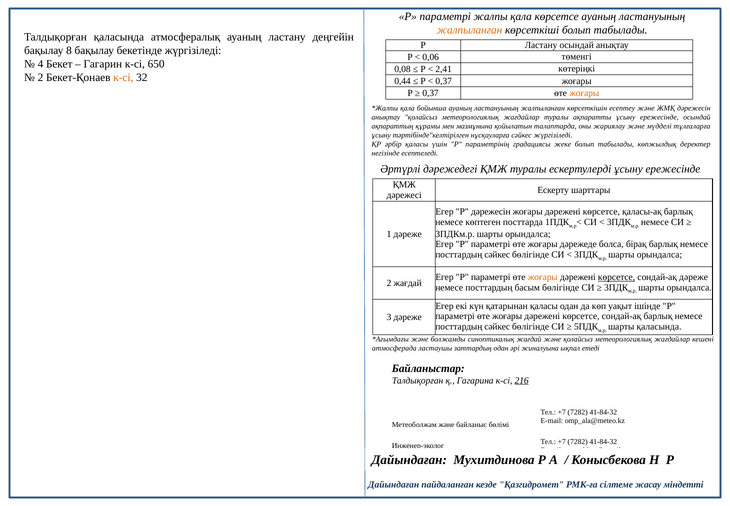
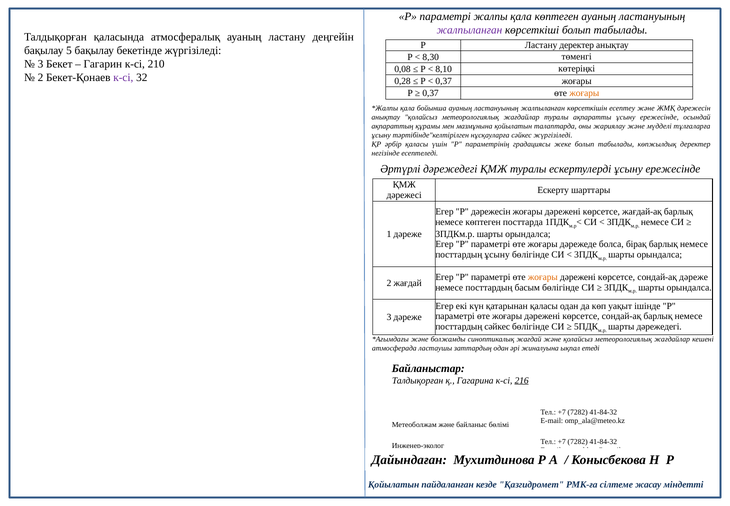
қала көрсетсе: көрсетсе -> көптеген (557, 16)
жалпыланған colour: orange -> purple (469, 30)
Ластану осындай: осындай -> деректер (577, 45)
8: 8 -> 5 (69, 51)
0,06: 0,06 -> 8,30 (431, 57)
4: 4 -> 3 (40, 64)
650: 650 -> 210 (156, 64)
2,41: 2,41 -> 8,10 (444, 69)
к-сі colour: orange -> purple (123, 78)
0,44: 0,44 -> 0,28 (403, 81)
қаласы-ақ: қаласы-ақ -> жағдай-ақ (642, 212)
сәйкес: сәйкес -> ұсыну (497, 254)
көрсетсе underline: present -> none (617, 277)
шарты қаласында: қаласында -> дәрежедегі (659, 326)
Дайындаған: Дайындаған -> Қойылатын (394, 484)
